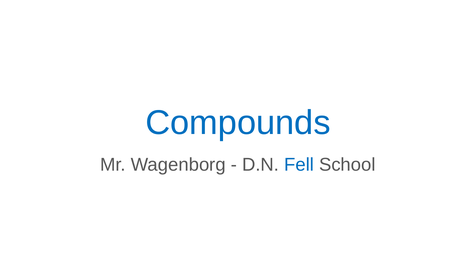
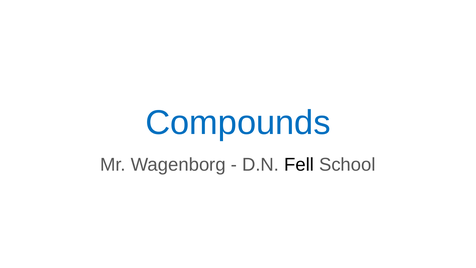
Fell colour: blue -> black (299, 165)
